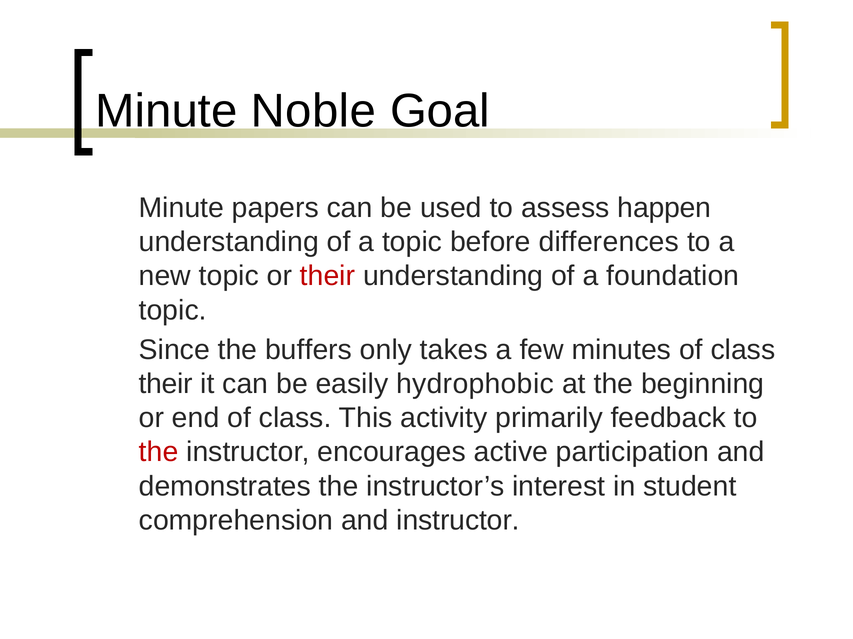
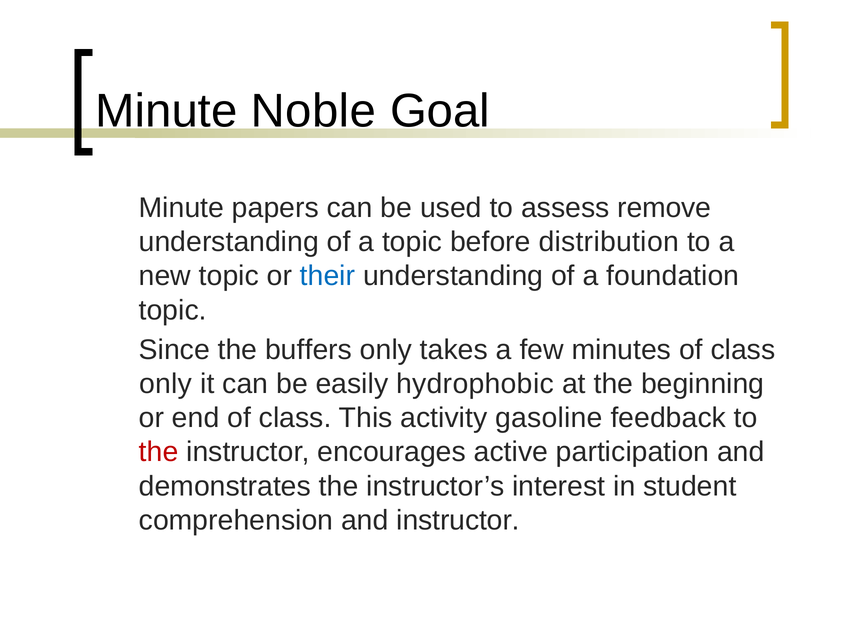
happen: happen -> remove (664, 208)
differences: differences -> distribution (609, 242)
their colour: red -> blue (328, 276)
their: their -> only (166, 384)
primarily: primarily -> gasoline (549, 419)
